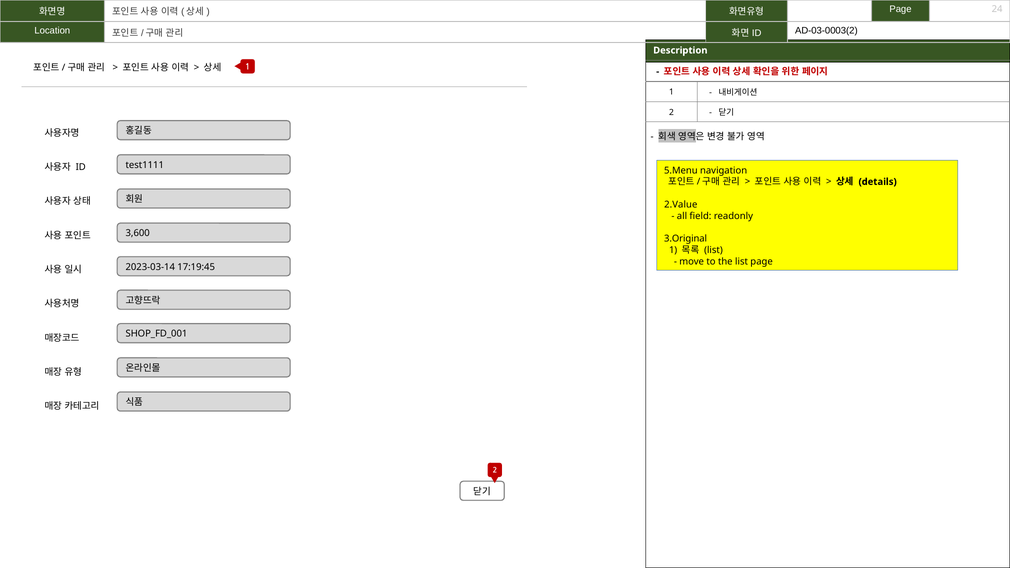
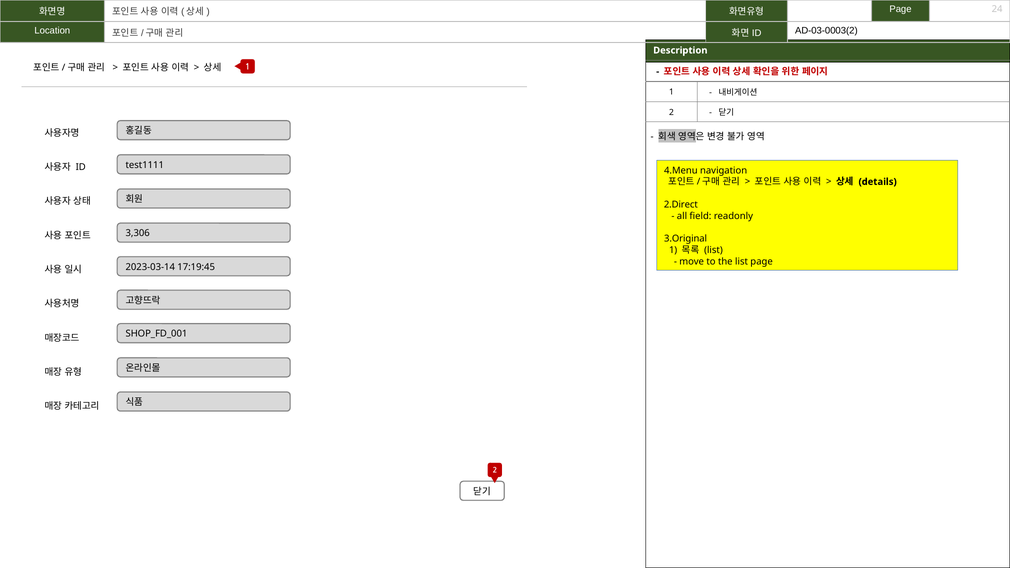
5.Menu: 5.Menu -> 4.Menu (681, 170)
2.Value: 2.Value -> 2.Direct (681, 205)
3,600: 3,600 -> 3,306 (138, 233)
